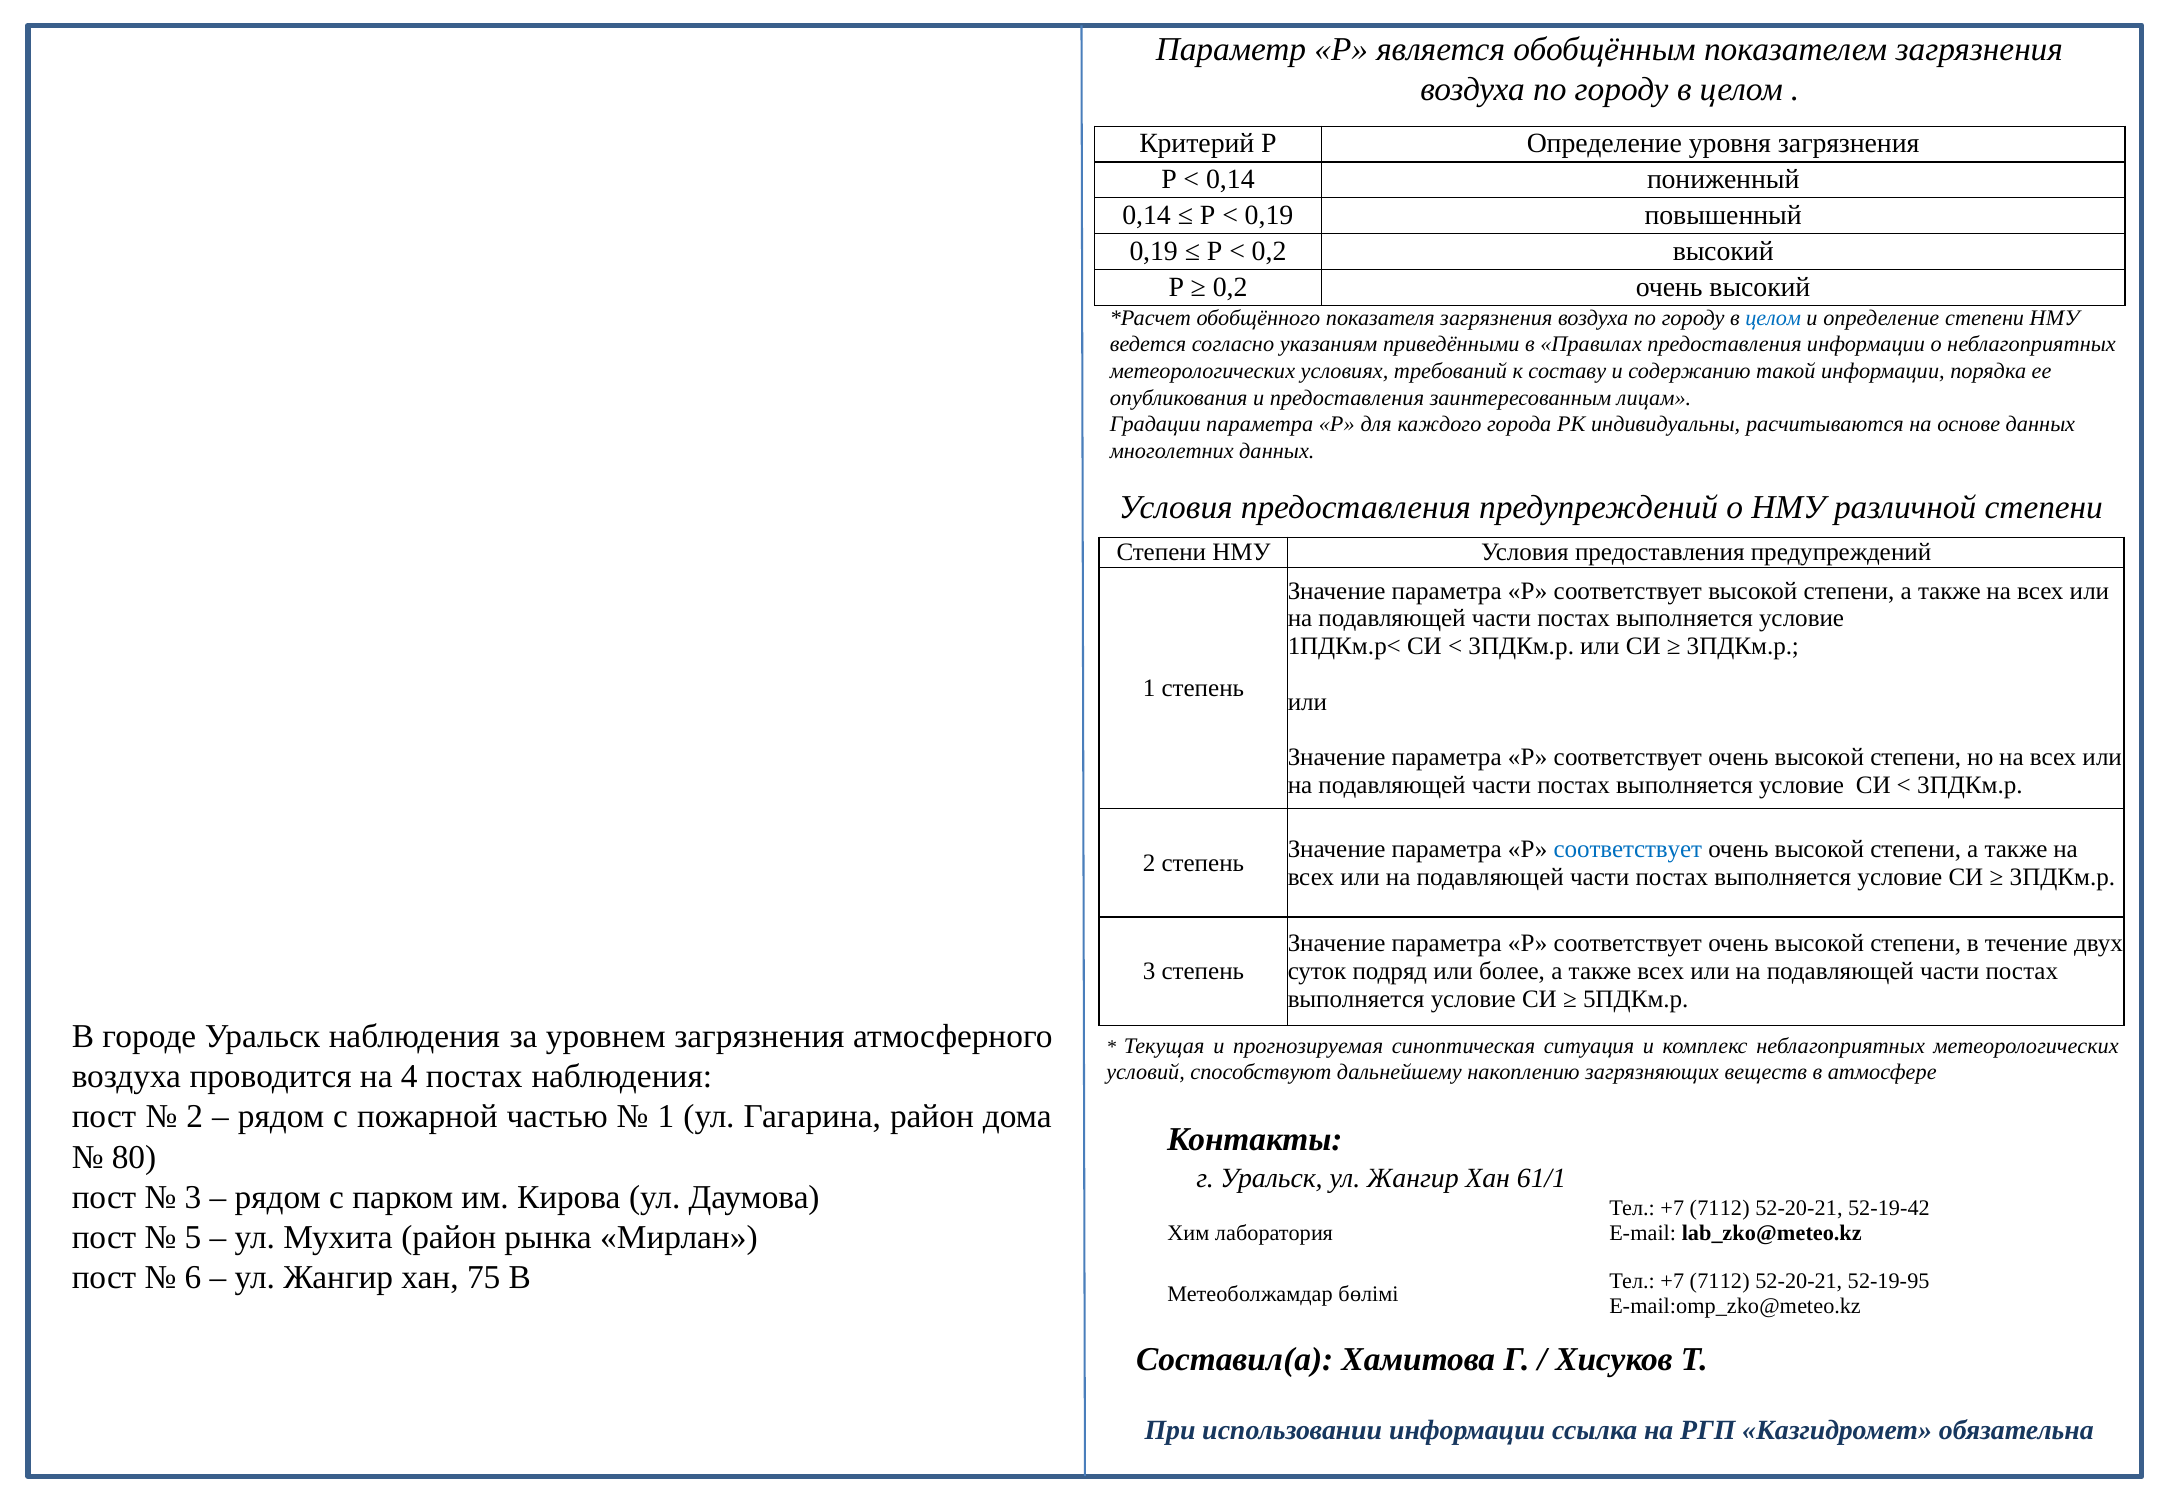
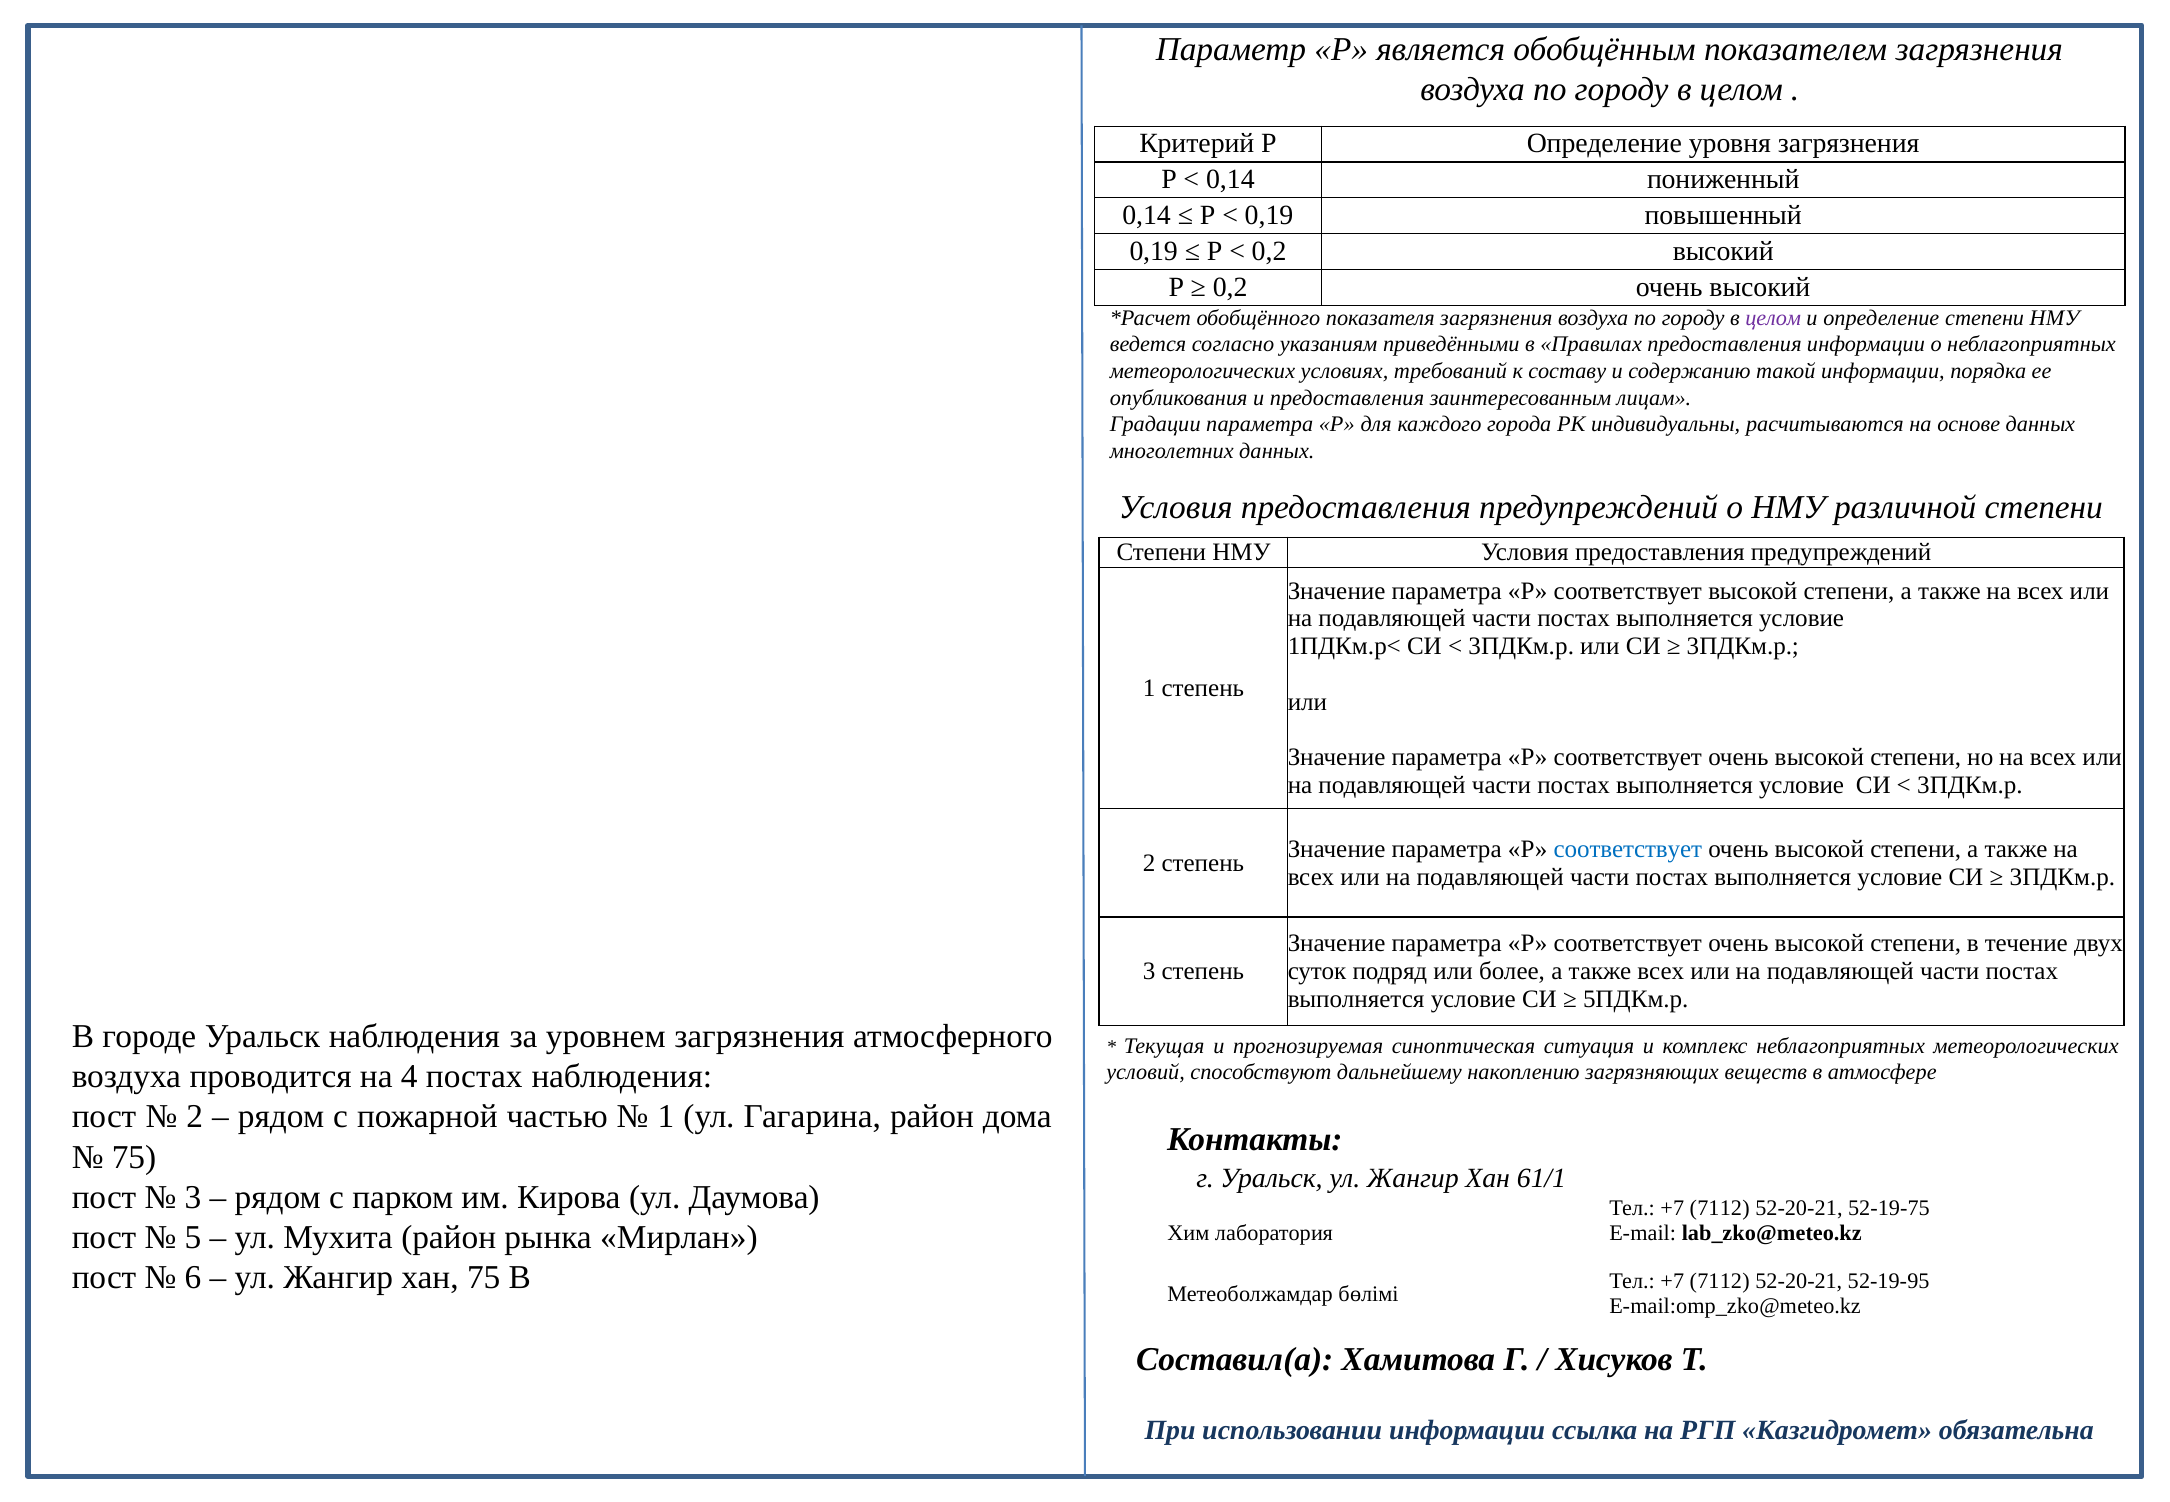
целом colour: blue -> purple (1773, 318)
80: 80 -> 75 (134, 1157)
52-19-42: 52-19-42 -> 52-19-75 (1889, 1208)
